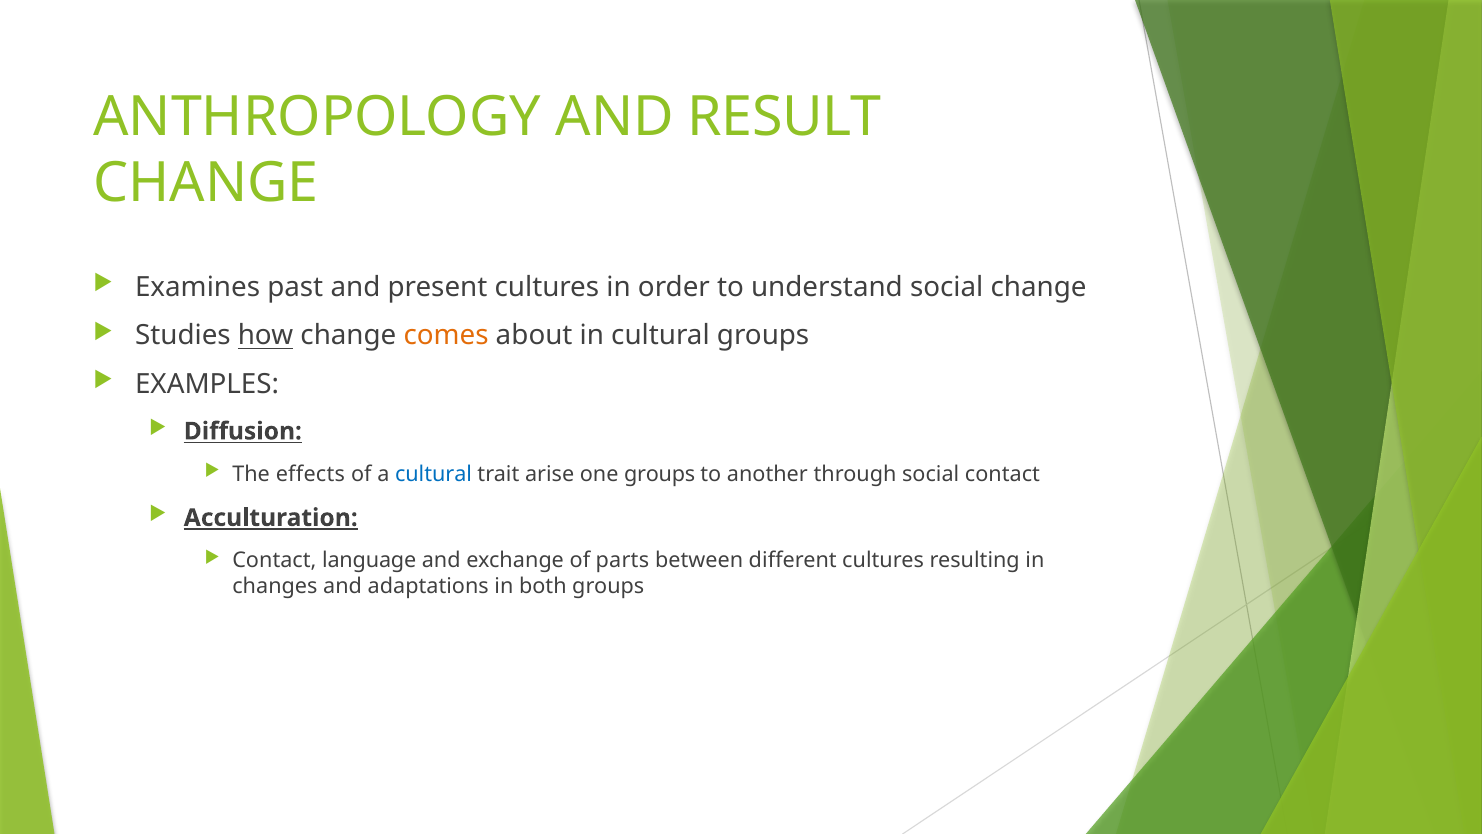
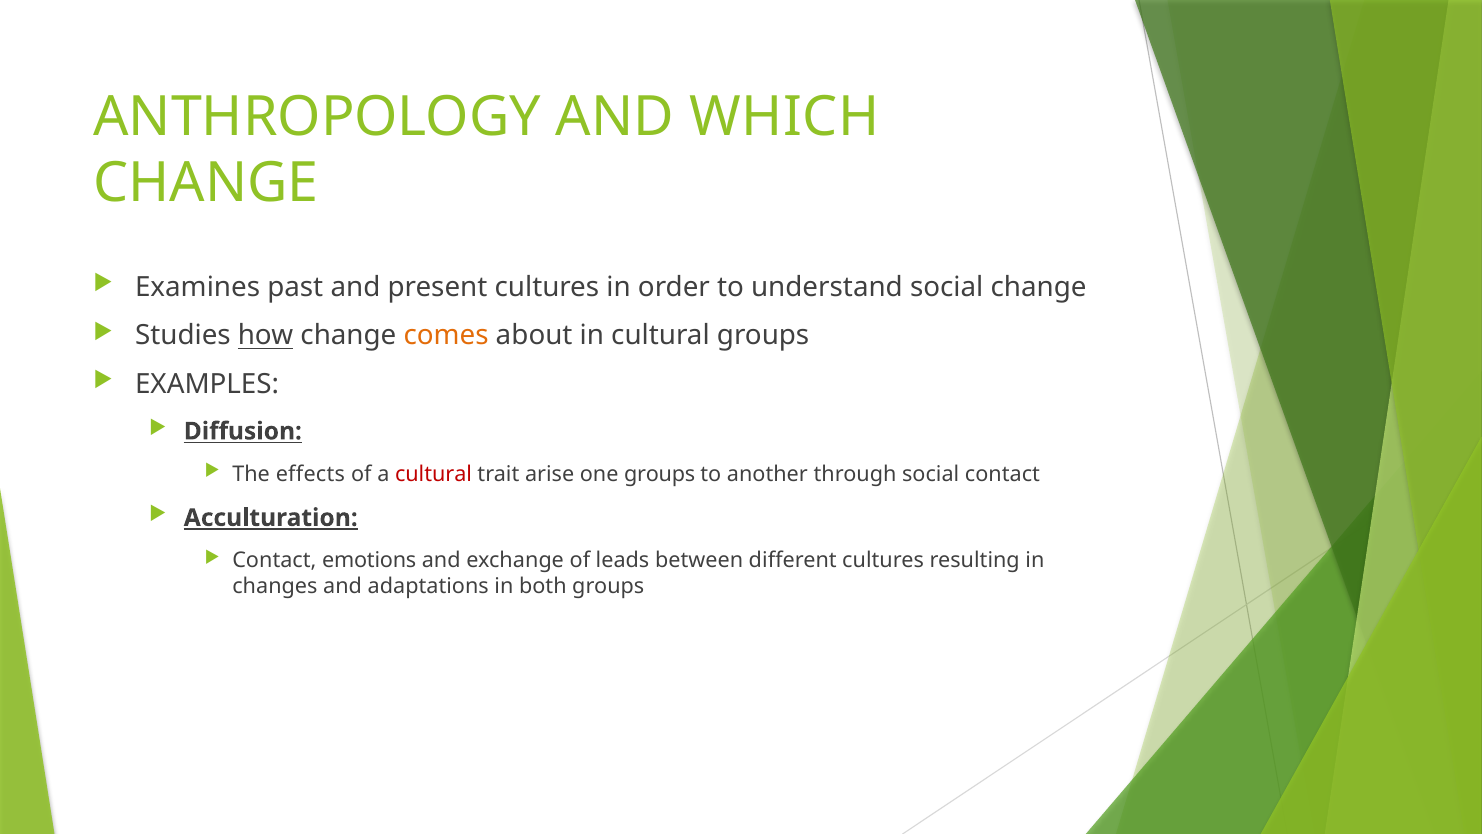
RESULT: RESULT -> WHICH (784, 117)
cultural colour: blue -> red (433, 474)
language: language -> emotions (369, 561)
parts: parts -> leads (623, 561)
